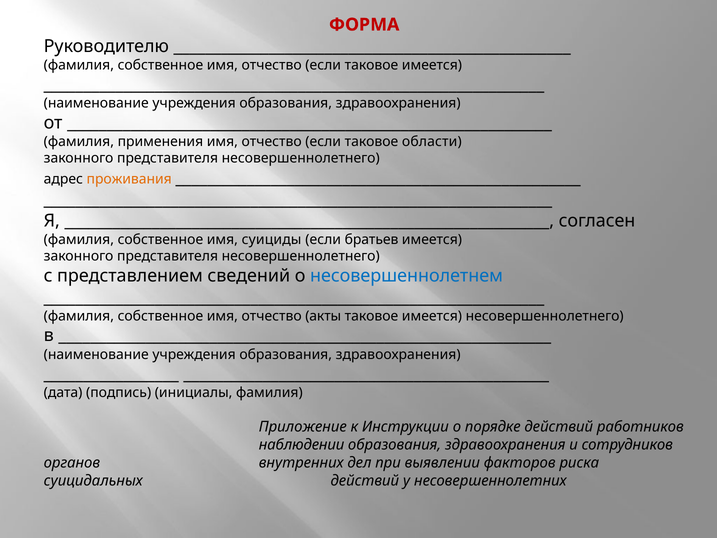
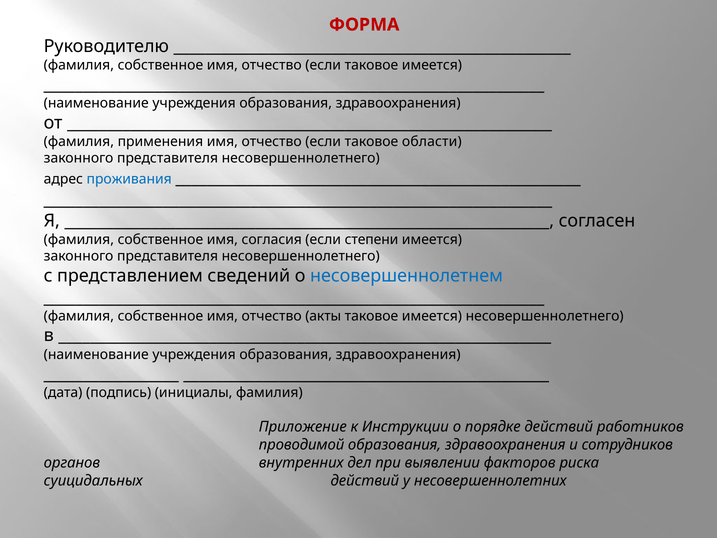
проживания colour: orange -> blue (129, 179)
суициды: суициды -> согласия (272, 240)
братьев: братьев -> степени (372, 240)
наблюдении: наблюдении -> проводимой (302, 445)
